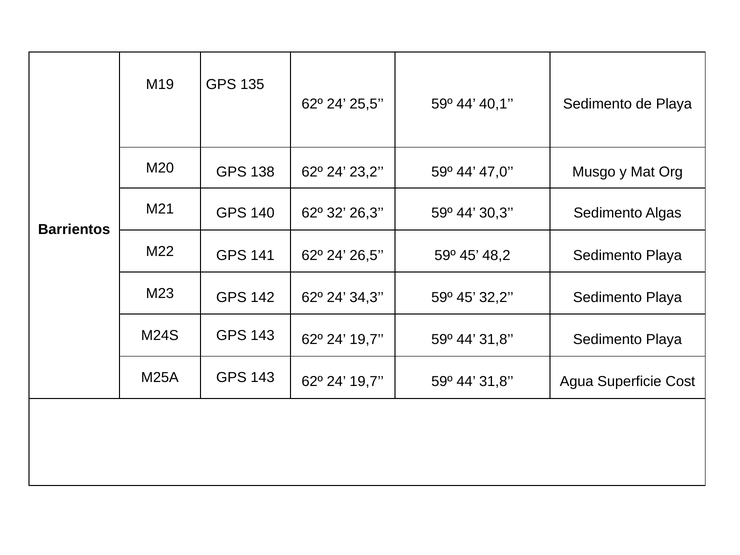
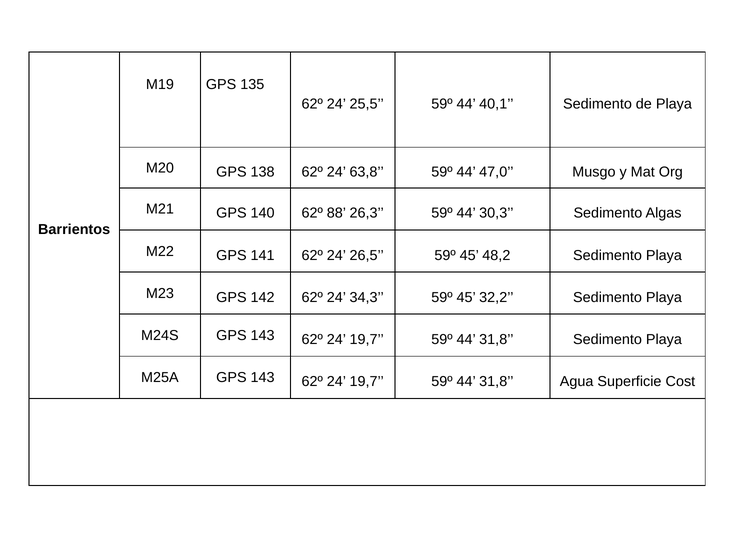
23,2: 23,2 -> 63,8 (367, 172)
32: 32 -> 88 (336, 213)
